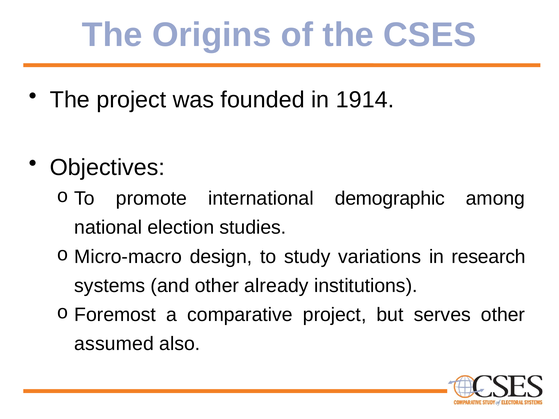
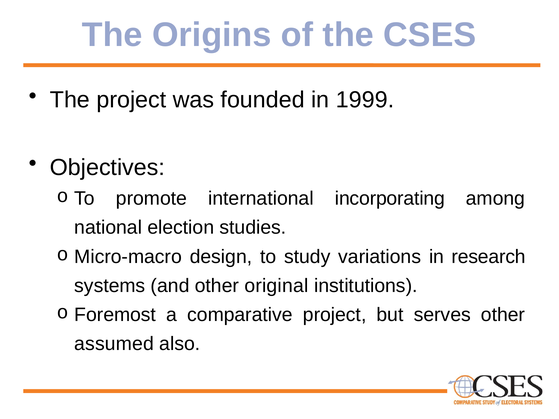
1914: 1914 -> 1999 (365, 100)
demographic: demographic -> incorporating (390, 199)
already: already -> original (276, 286)
